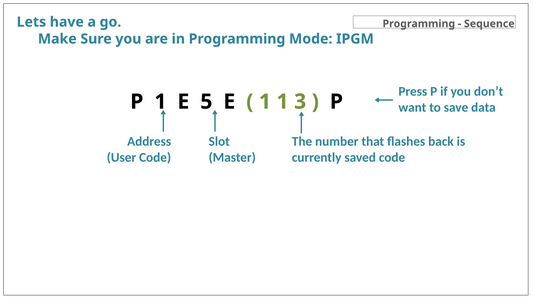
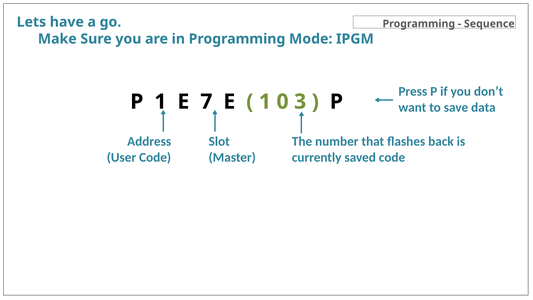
5: 5 -> 7 (206, 102)
1 1: 1 -> 0 (283, 102)
